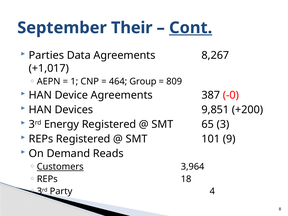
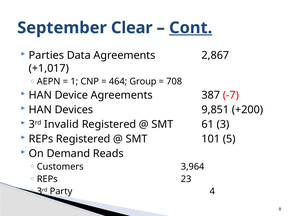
Their: Their -> Clear (132, 28)
8,267: 8,267 -> 2,867 (215, 55)
809: 809 -> 708 (174, 81)
-0: -0 -> -7 (231, 95)
Energy: Energy -> Invalid (61, 124)
65: 65 -> 61 (208, 124)
9: 9 -> 5 (229, 139)
Customers underline: present -> none (60, 167)
18: 18 -> 23 (186, 179)
